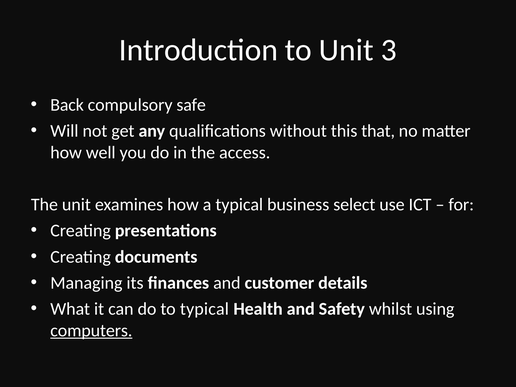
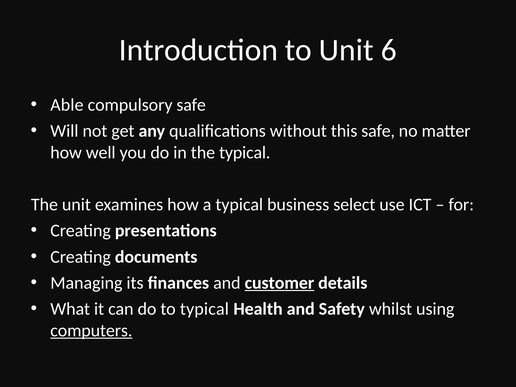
3: 3 -> 6 (389, 50)
Back: Back -> Able (67, 105)
this that: that -> safe (378, 131)
the access: access -> typical (245, 152)
customer underline: none -> present (279, 283)
